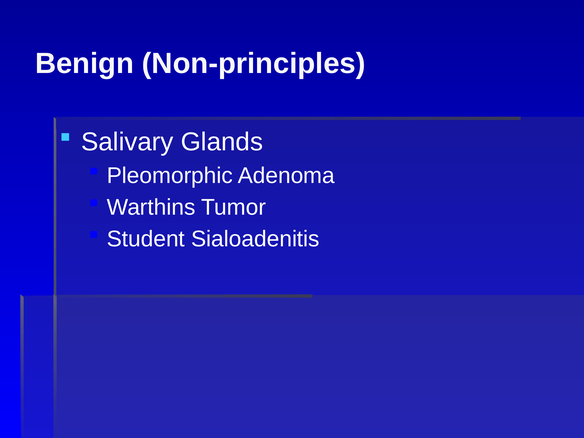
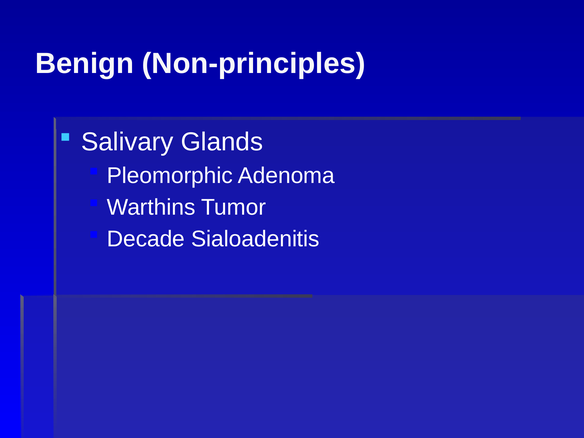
Student: Student -> Decade (146, 239)
